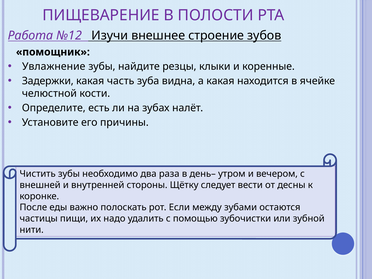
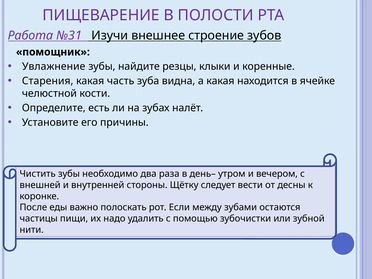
№12: №12 -> №31 (69, 35)
Задержки: Задержки -> Старения (48, 81)
